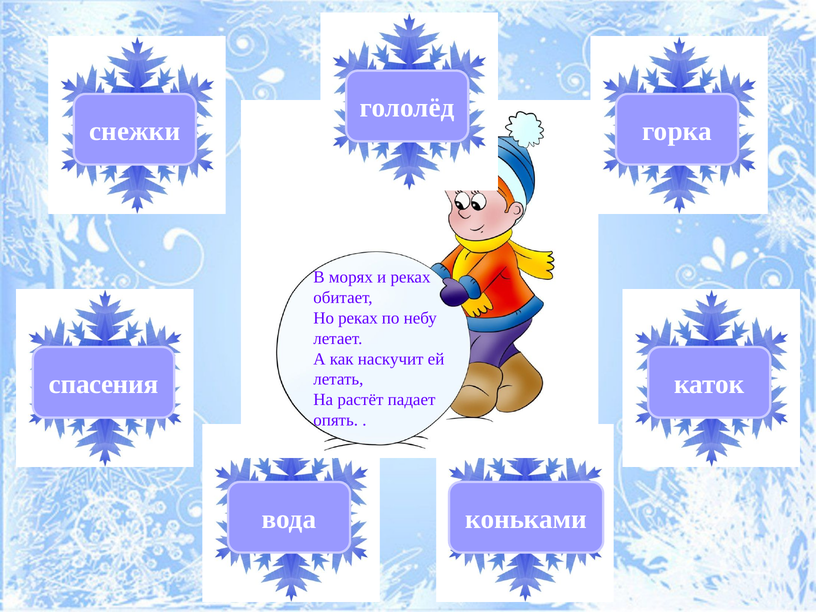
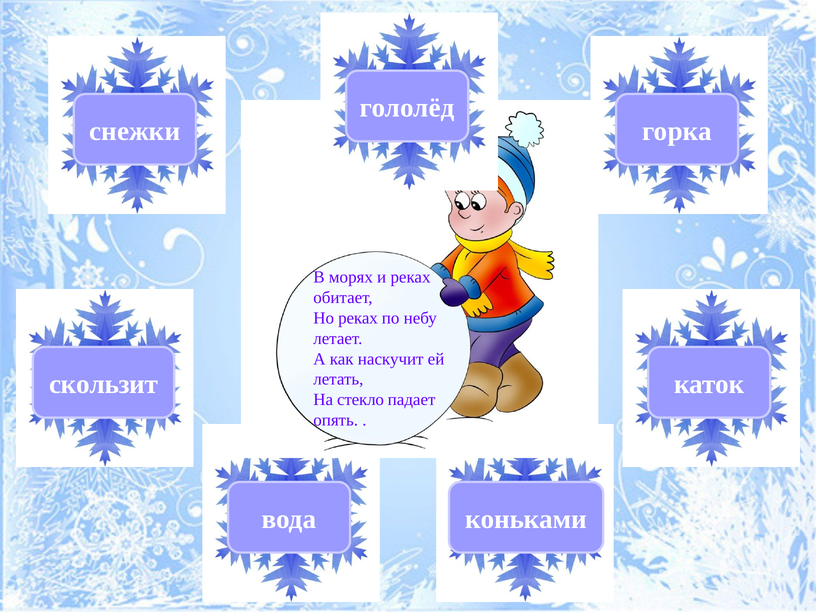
спасения: спасения -> скользит (104, 384)
растёт: растёт -> стекло (361, 400)
